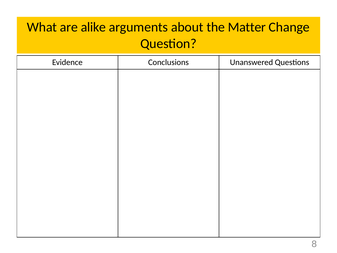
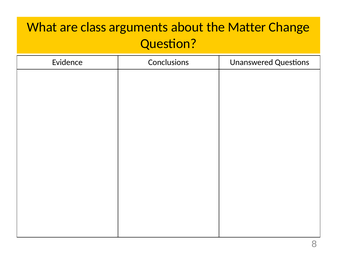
alike: alike -> class (93, 27)
